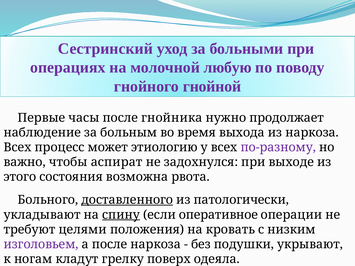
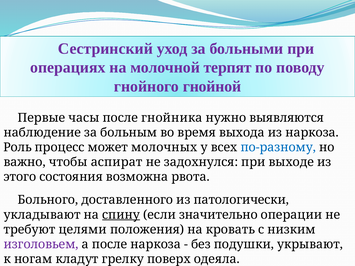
любую: любую -> терпят (228, 68)
продолжает: продолжает -> выявляются (287, 118)
Всех: Всех -> Роль (18, 147)
этиологию: этиологию -> молочных (164, 147)
по-разному colour: purple -> blue (278, 147)
доставленного underline: present -> none (127, 200)
оперативное: оперативное -> значительно (218, 215)
